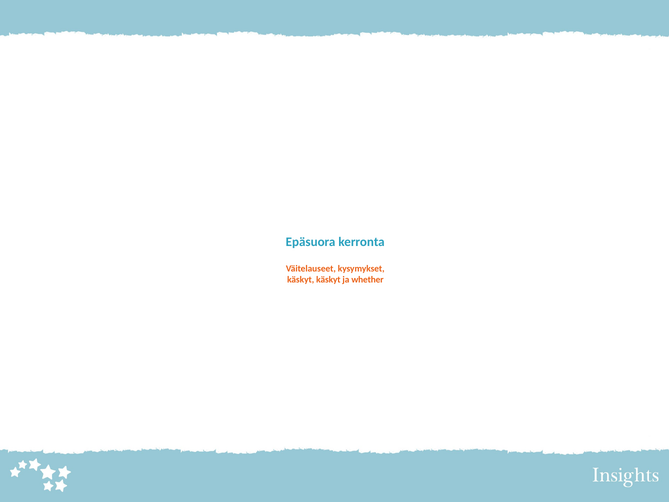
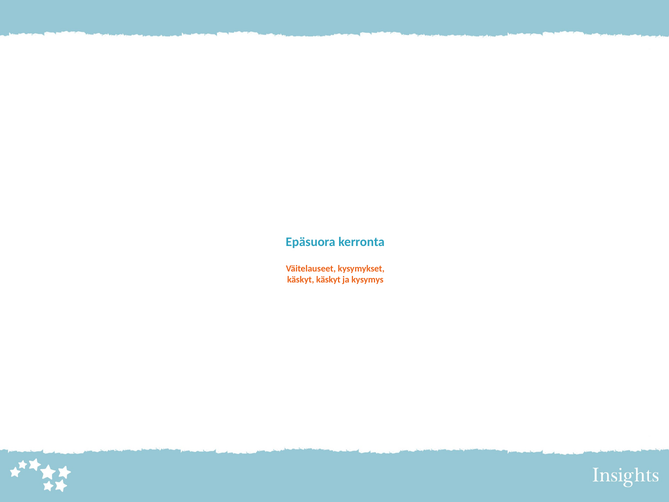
whether: whether -> kysymys (367, 280)
